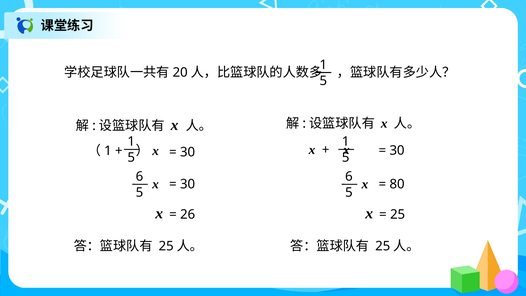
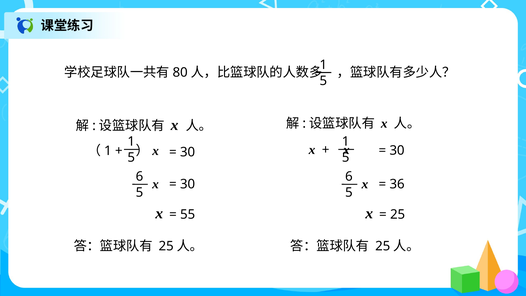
20: 20 -> 80 (180, 72)
80: 80 -> 36 (397, 184)
26: 26 -> 55 (188, 214)
